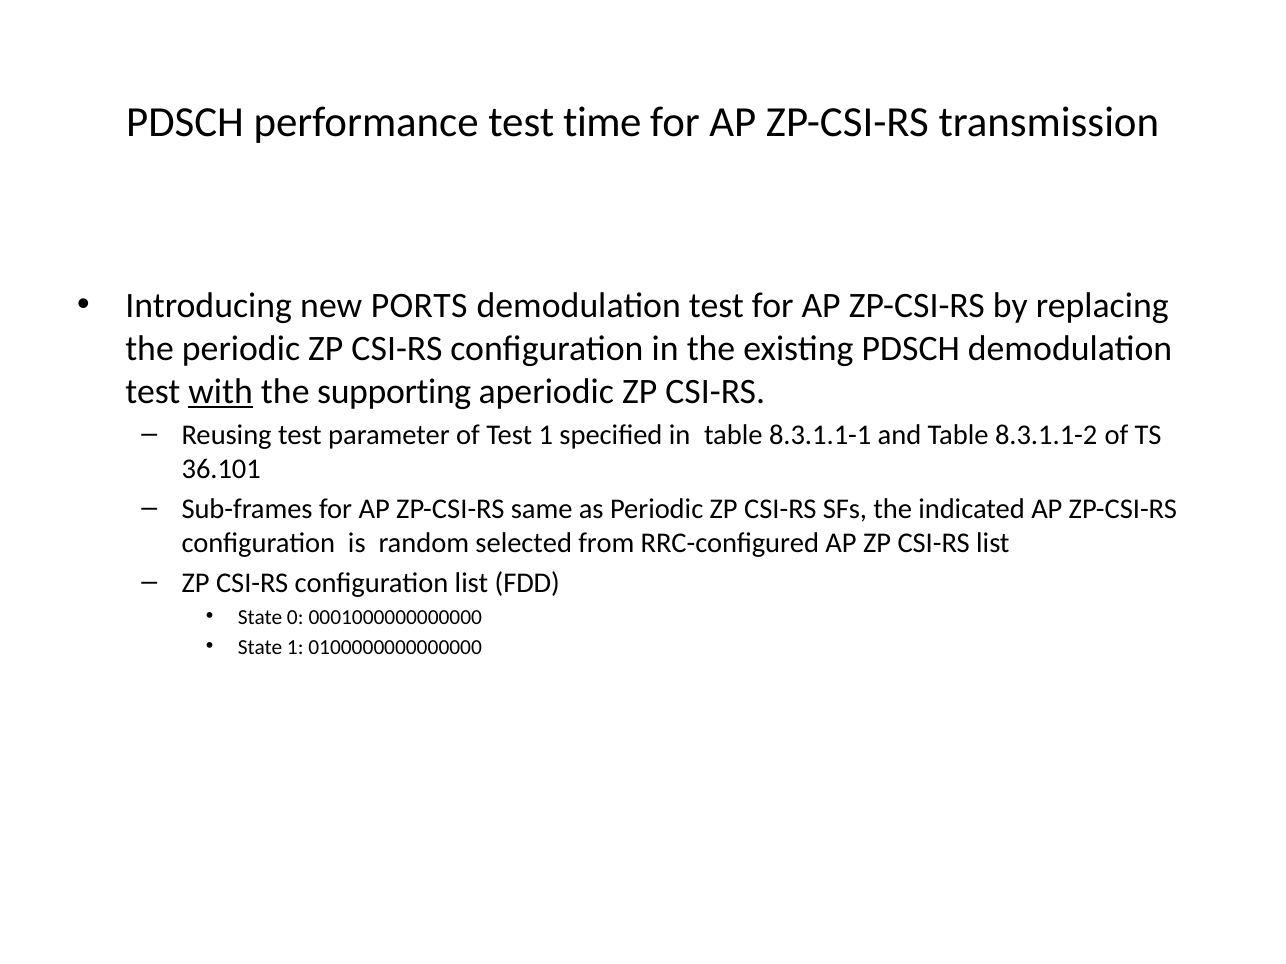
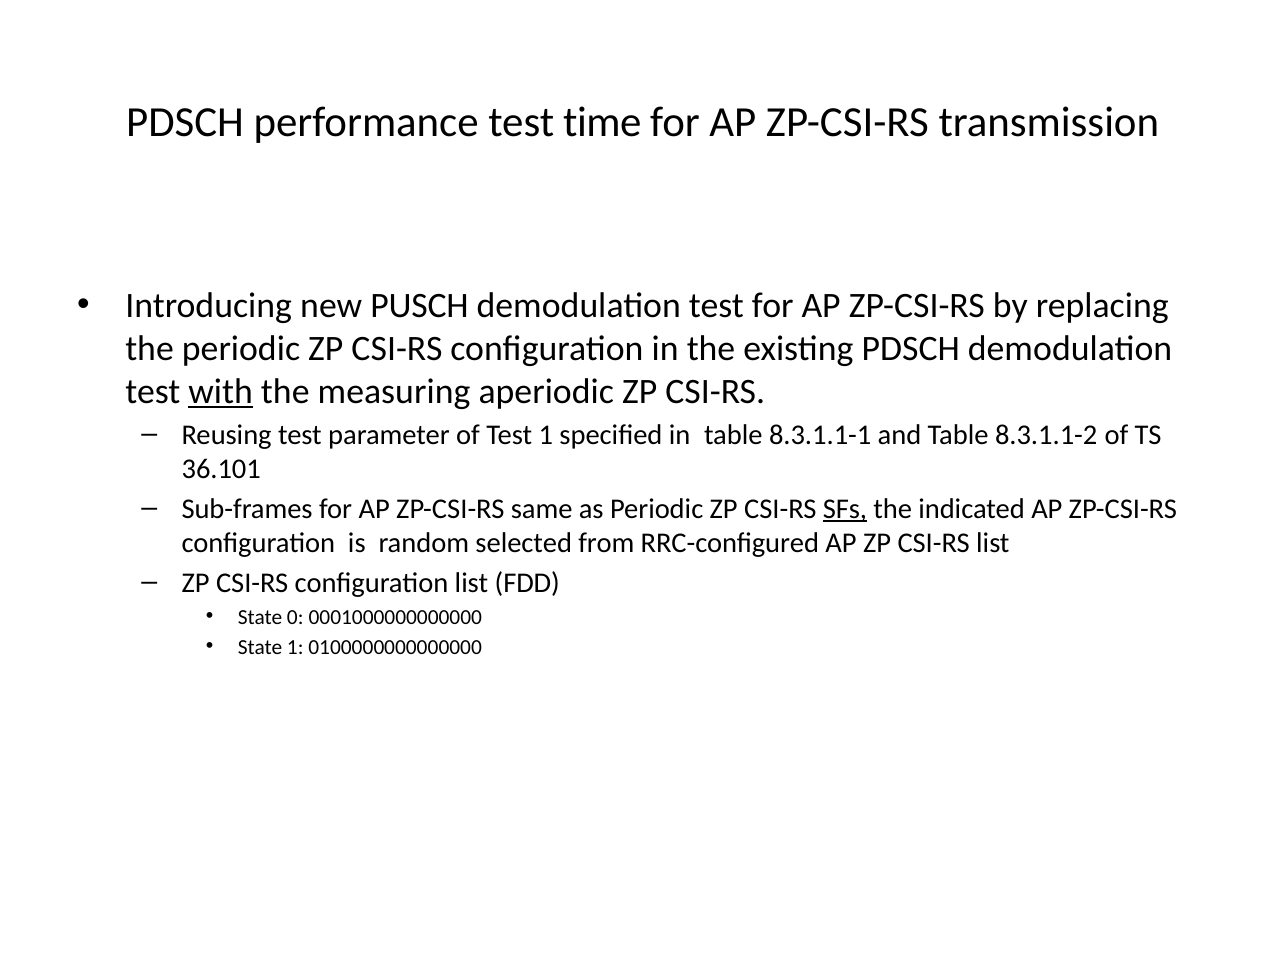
PORTS: PORTS -> PUSCH (419, 306)
supporting: supporting -> measuring (394, 391)
SFs underline: none -> present (845, 509)
